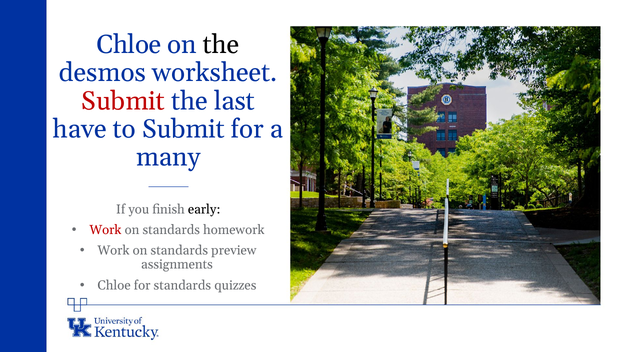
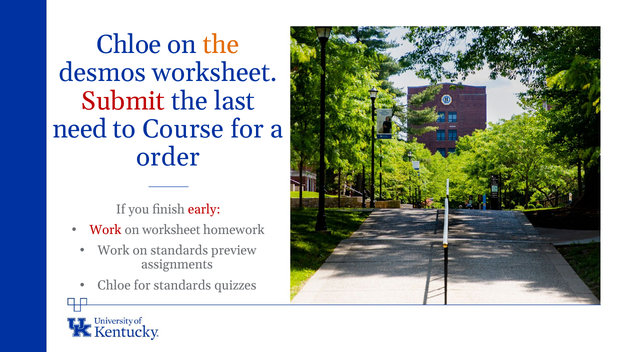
the colour: black -> orange (221, 45)
have: have -> need (80, 129)
to Submit: Submit -> Course (183, 129)
many: many -> order (168, 157)
early colour: black -> red (204, 209)
standards: standards -> worksheet (171, 230)
